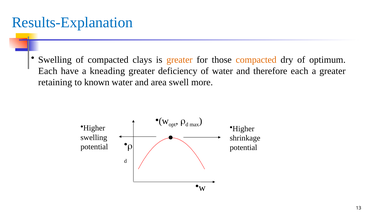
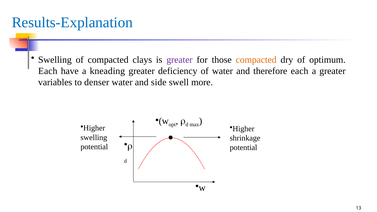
greater colour: orange -> purple (180, 60)
retaining: retaining -> variables (55, 82)
known: known -> denser (97, 82)
area: area -> side (159, 82)
